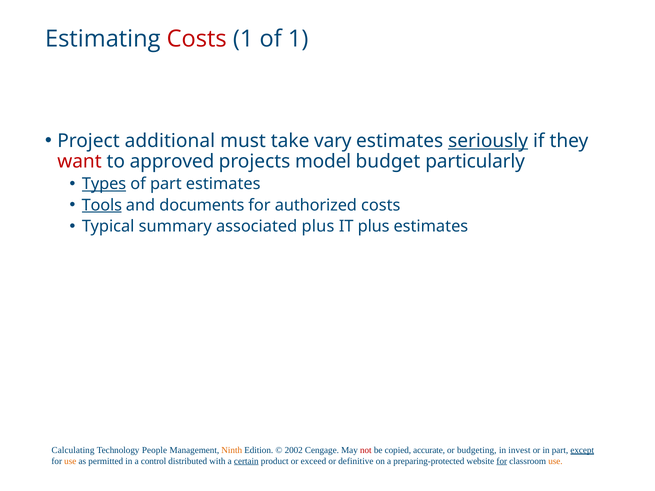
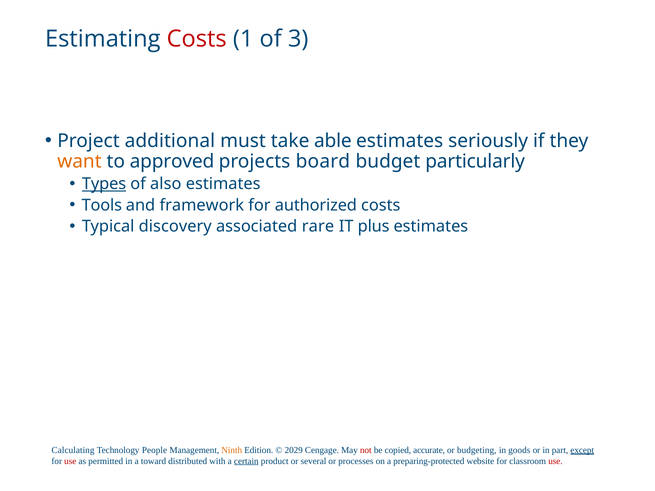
of 1: 1 -> 3 (298, 39)
vary: vary -> able (333, 141)
seriously underline: present -> none (488, 141)
want colour: red -> orange (79, 162)
model: model -> board (323, 162)
of part: part -> also (166, 184)
Tools underline: present -> none (102, 205)
documents: documents -> framework (202, 205)
summary: summary -> discovery (175, 226)
associated plus: plus -> rare (318, 226)
2002: 2002 -> 2029 (294, 450)
invest: invest -> goods (519, 450)
use colour: orange -> red (70, 461)
control: control -> toward (154, 461)
exceed: exceed -> several (313, 461)
definitive: definitive -> processes (356, 461)
for underline: present -> none (502, 461)
use colour: orange -> red (555, 461)
